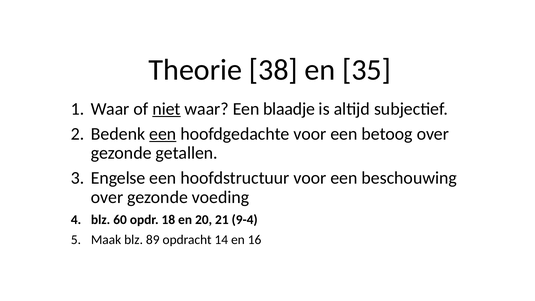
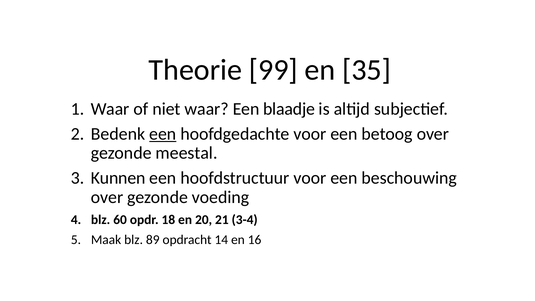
38: 38 -> 99 (273, 70)
niet underline: present -> none (166, 109)
getallen: getallen -> meestal (187, 153)
Engelse: Engelse -> Kunnen (118, 178)
9-4: 9-4 -> 3-4 (245, 220)
